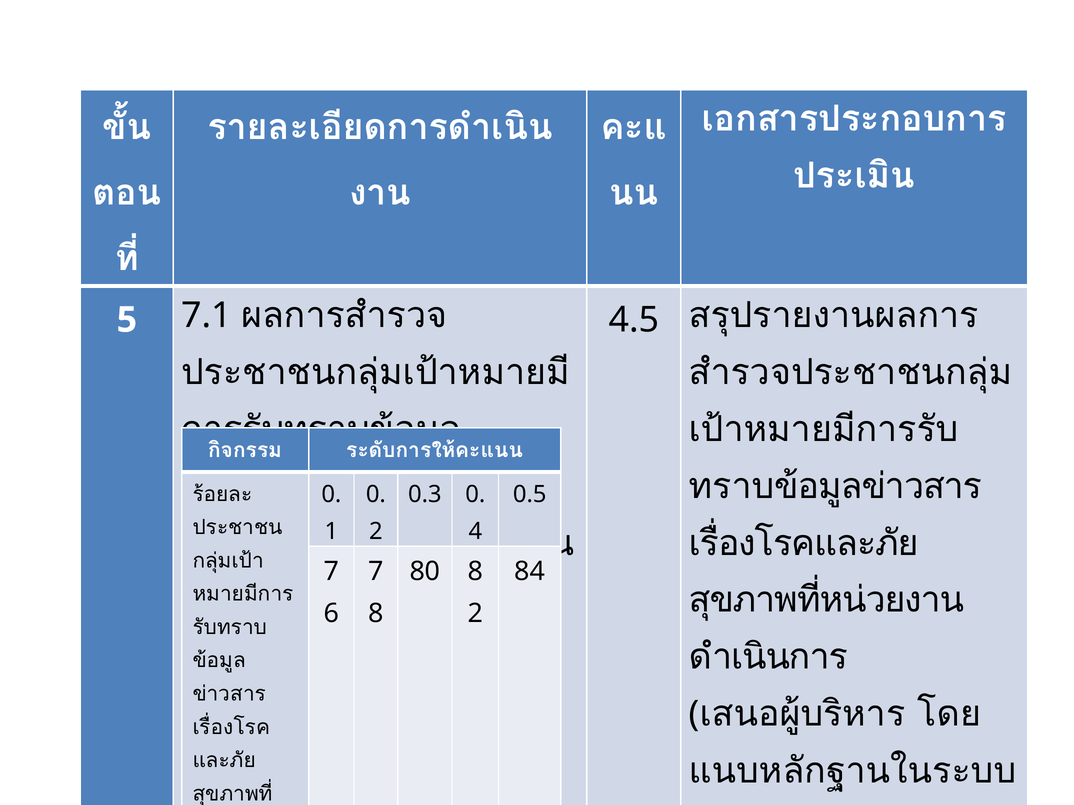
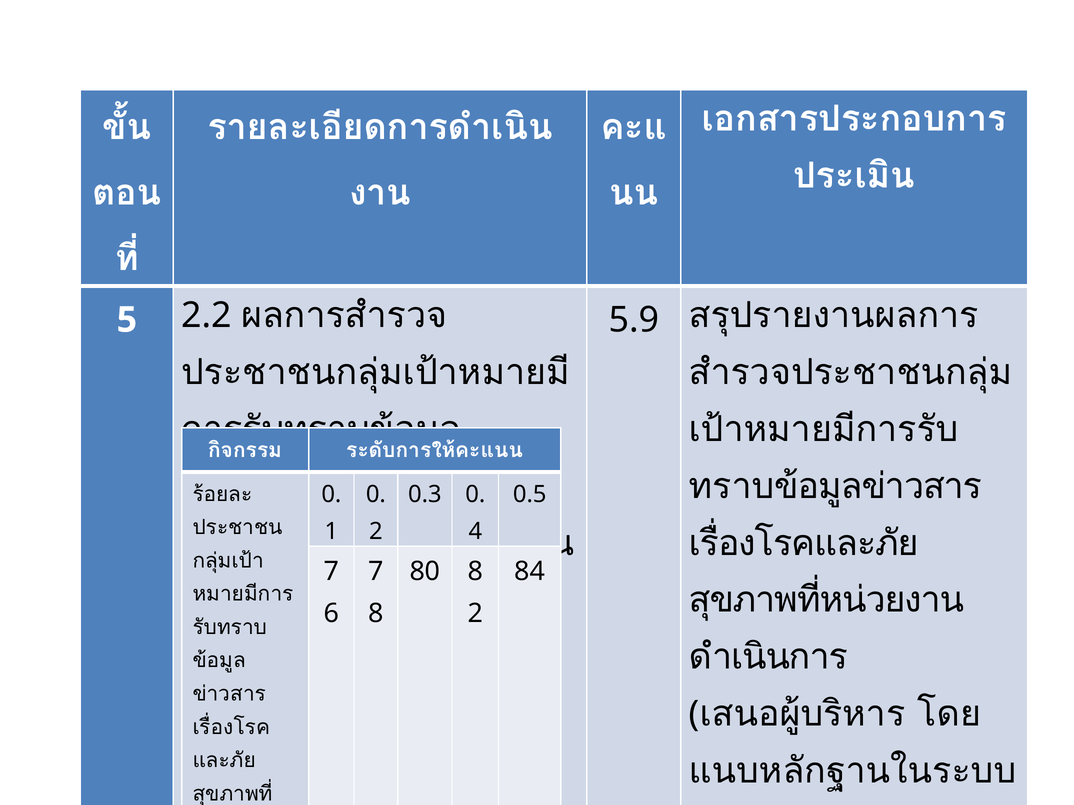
4.5: 4.5 -> 5.9 (634, 320)
7.1: 7.1 -> 2.2 (207, 316)
